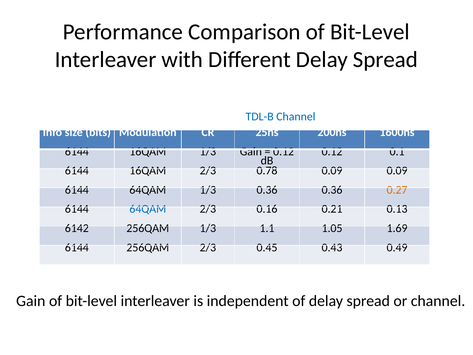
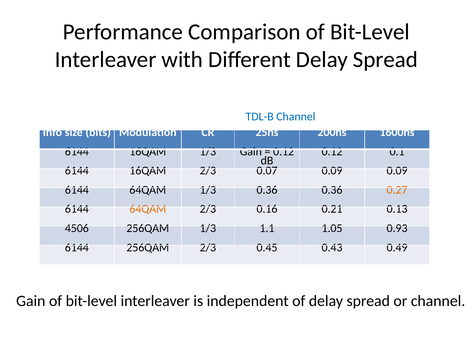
0.78: 0.78 -> 0.07 (267, 171)
64QAM colour: blue -> orange (148, 209)
6142: 6142 -> 4506 (77, 228)
1.69: 1.69 -> 0.93 (397, 228)
